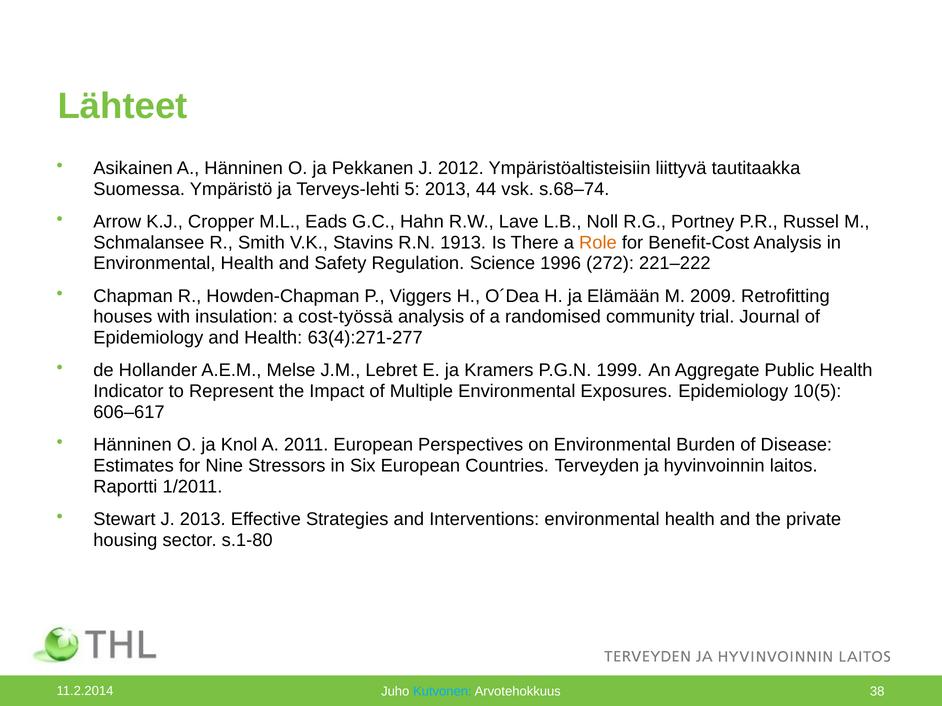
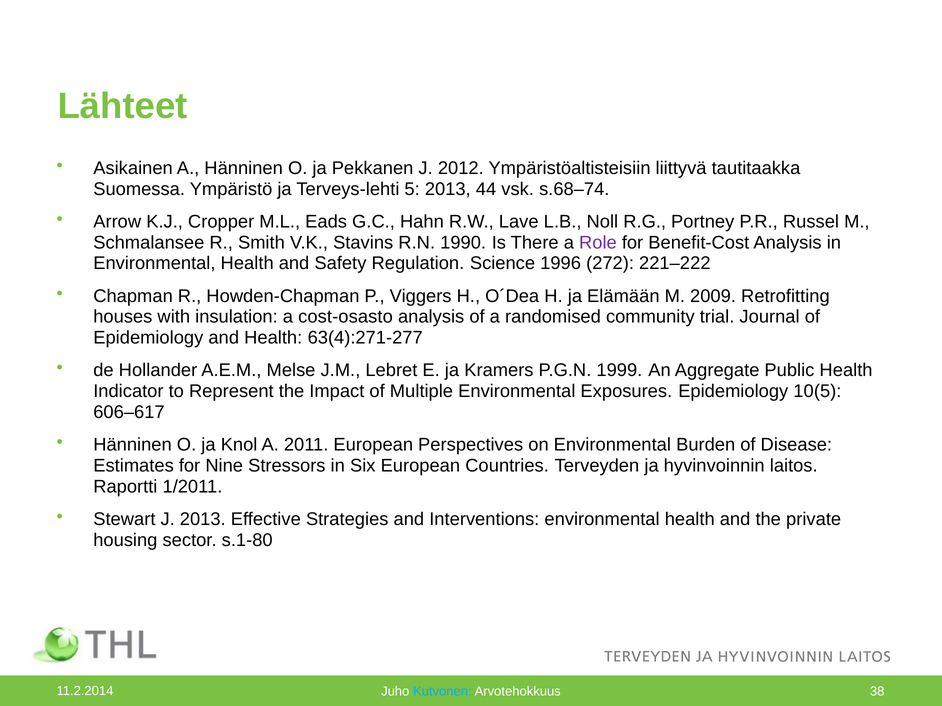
1913: 1913 -> 1990 (463, 243)
Role colour: orange -> purple (598, 243)
cost-työssä: cost-työssä -> cost-osasto (346, 317)
